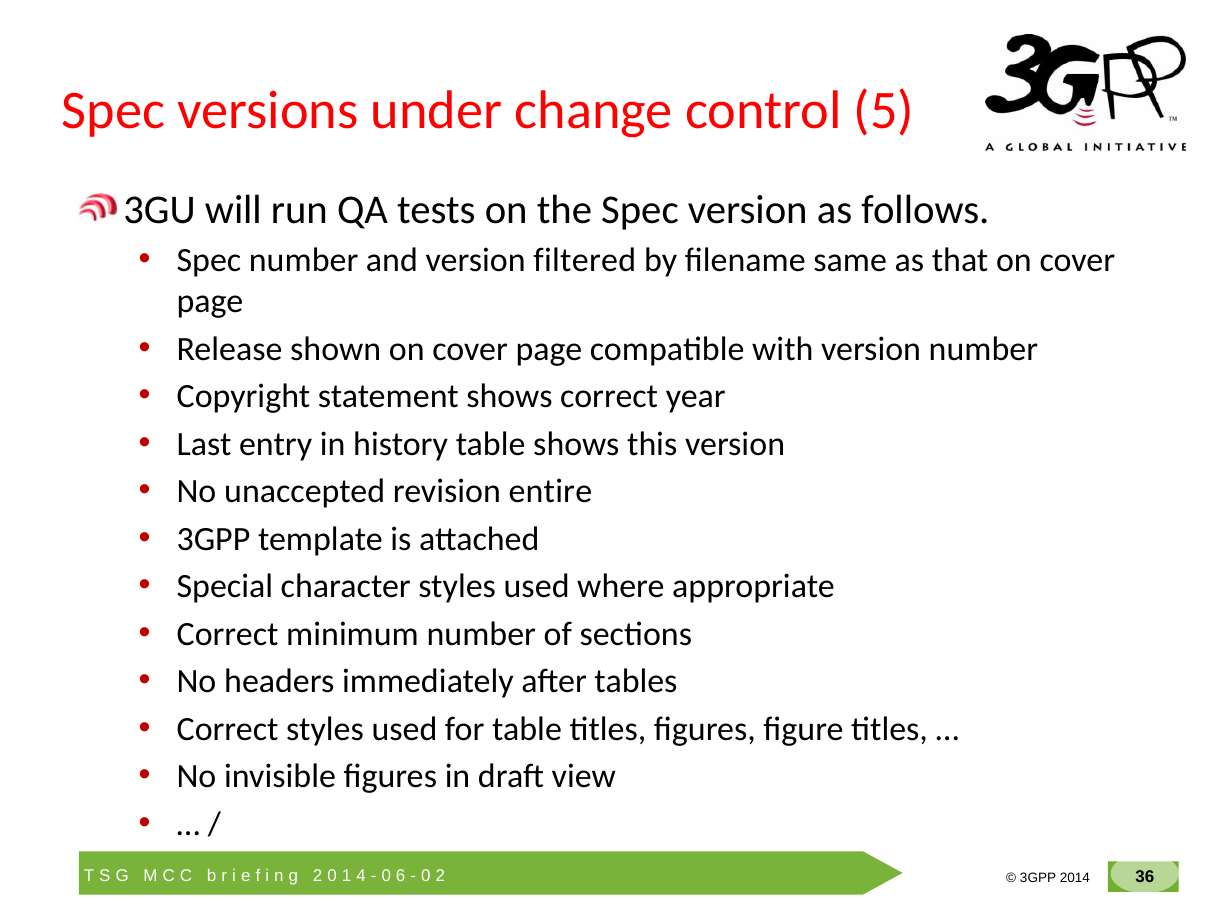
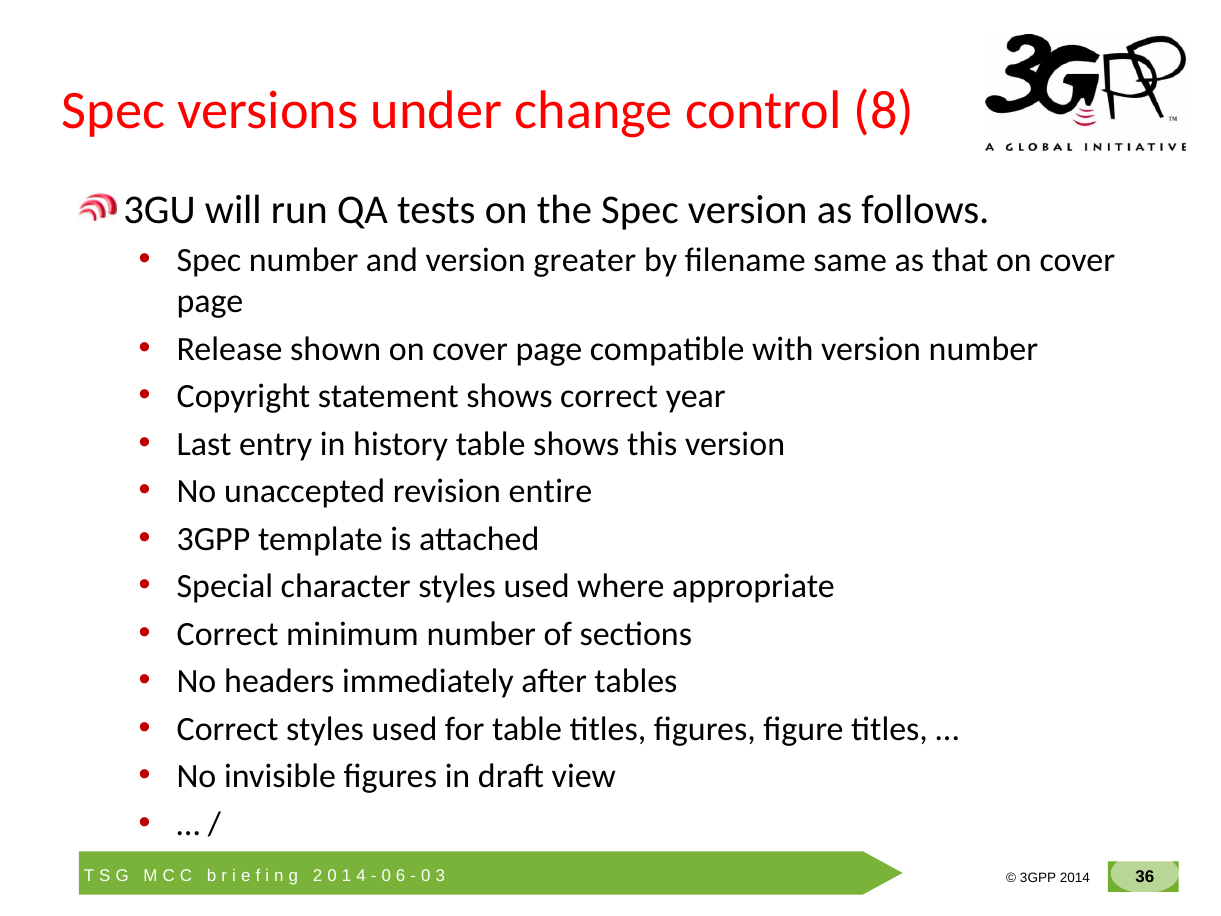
5: 5 -> 8 (884, 111)
filtered: filtered -> greater (585, 261)
2: 2 -> 3 (440, 876)
